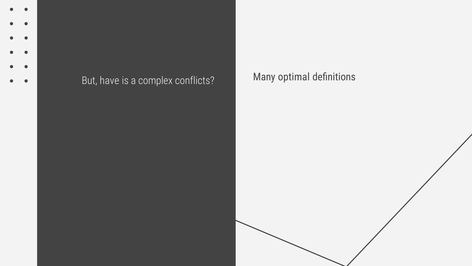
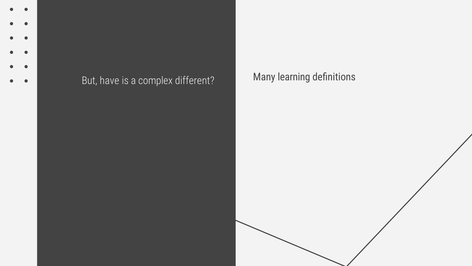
conflicts: conflicts -> different (195, 80)
optimal: optimal -> learning (294, 77)
